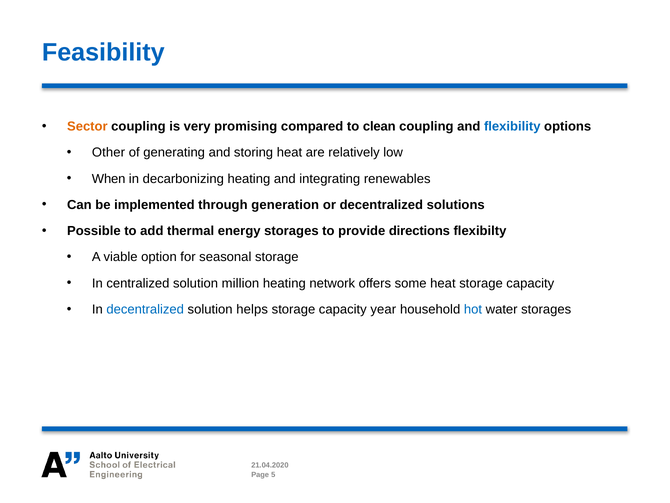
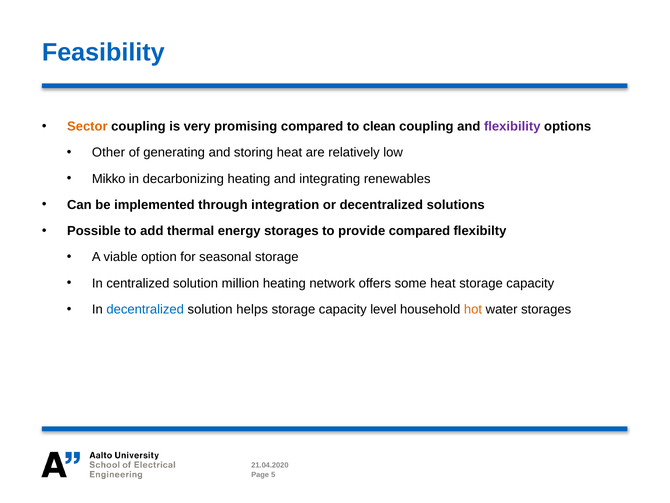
flexibility colour: blue -> purple (512, 126)
When: When -> Mikko (109, 179)
generation: generation -> integration (285, 205)
provide directions: directions -> compared (419, 231)
year: year -> level (383, 309)
hot colour: blue -> orange (473, 309)
